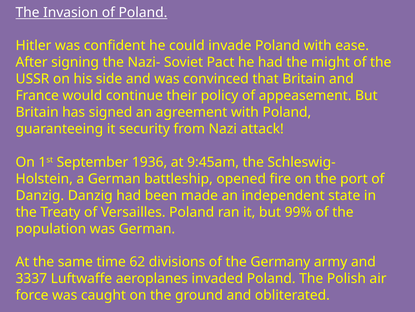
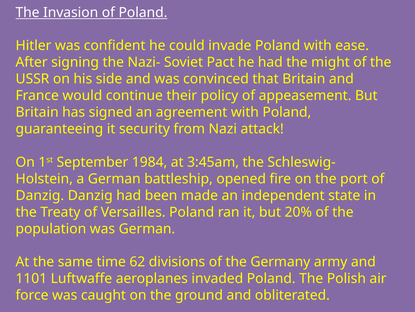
1936: 1936 -> 1984 (150, 162)
9:45am: 9:45am -> 3:45am (213, 162)
99%: 99% -> 20% (298, 212)
3337: 3337 -> 1101 (31, 278)
